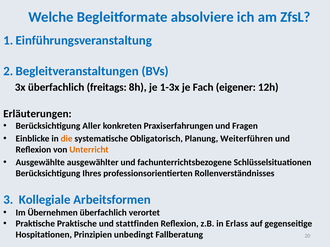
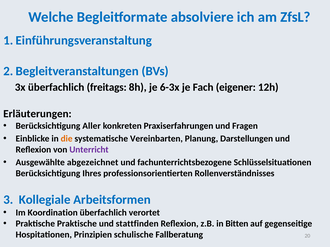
1-3x: 1-3x -> 6-3x (170, 87)
Obligatorisch: Obligatorisch -> Vereinbarten (156, 139)
Weiterführen: Weiterführen -> Darstellungen (247, 139)
Unterricht colour: orange -> purple (89, 150)
ausgewählter: ausgewählter -> abgezeichnet (93, 163)
Übernehmen: Übernehmen -> Koordination (53, 213)
Erlass: Erlass -> Bitten (237, 224)
unbedingt: unbedingt -> schulische (134, 235)
